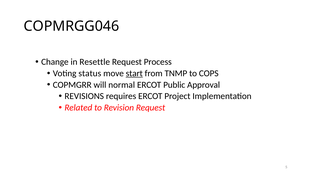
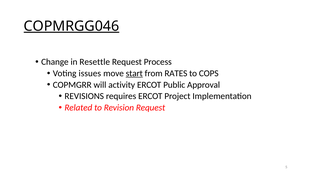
COPMRGG046 underline: none -> present (71, 26)
status: status -> issues (90, 73)
TNMP: TNMP -> RATES (176, 73)
normal: normal -> activity (122, 85)
